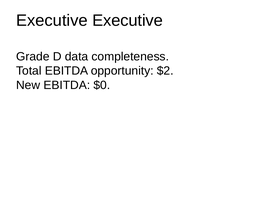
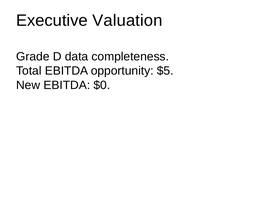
Executive Executive: Executive -> Valuation (127, 20)
$2: $2 -> $5 (165, 71)
